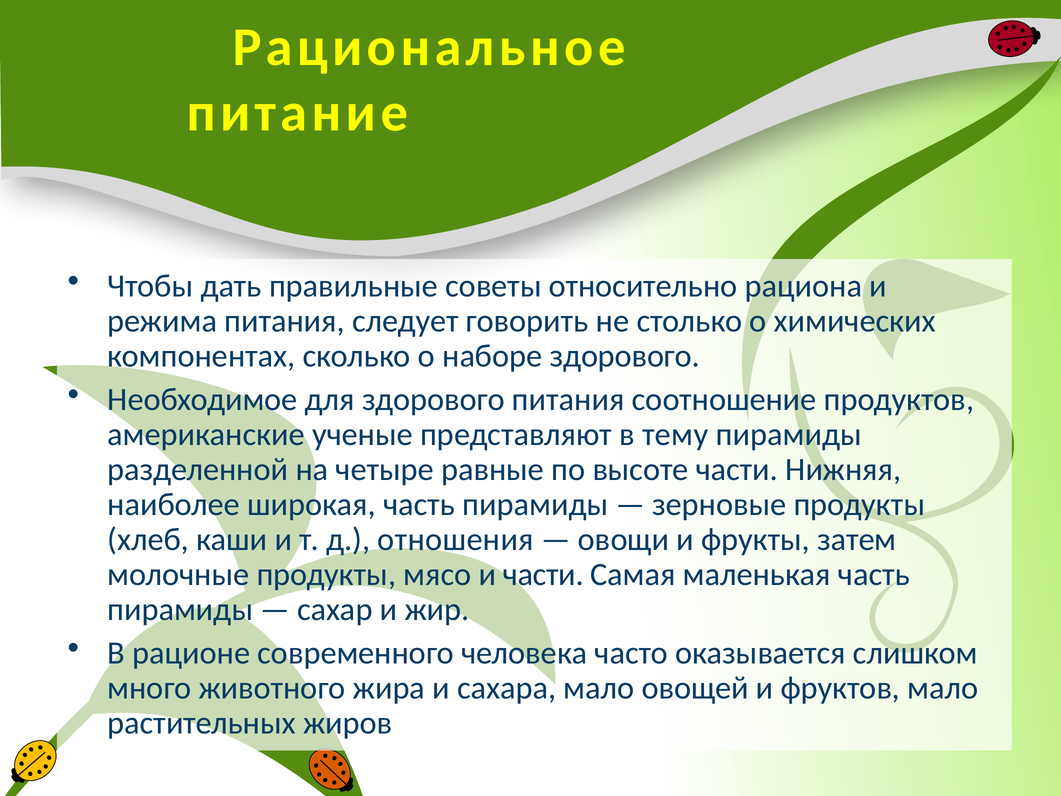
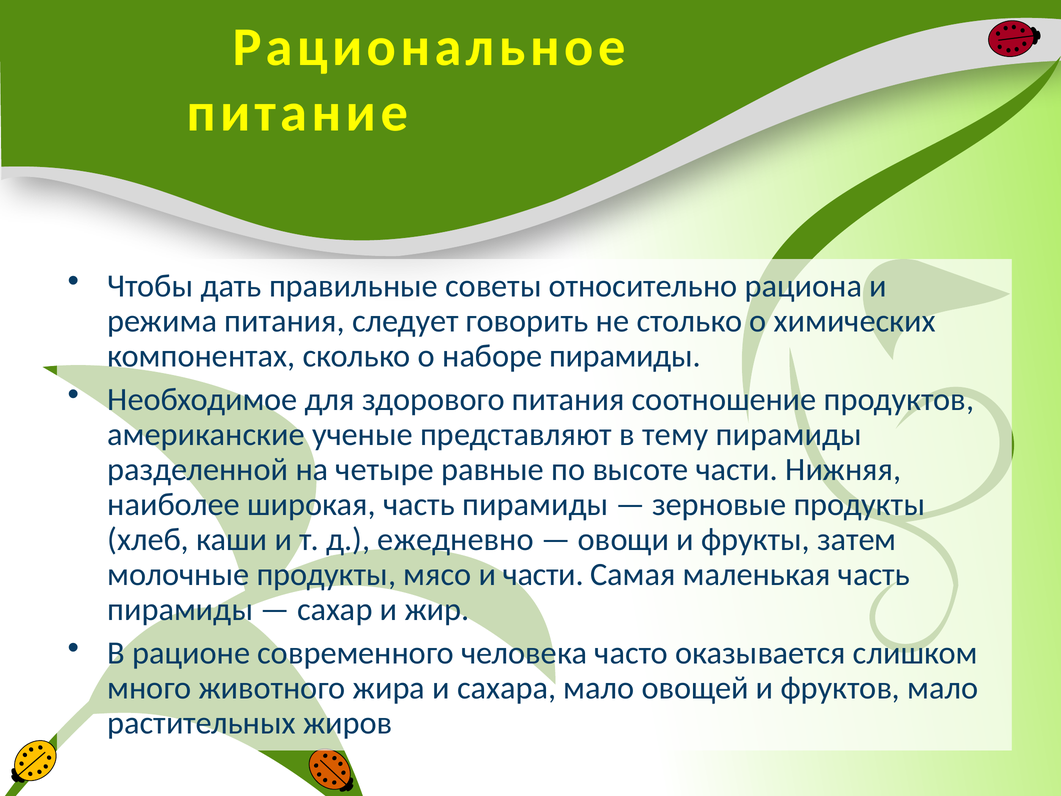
наборе здорового: здорового -> пирамиды (625, 356)
отношения: отношения -> ежедневно (456, 540)
